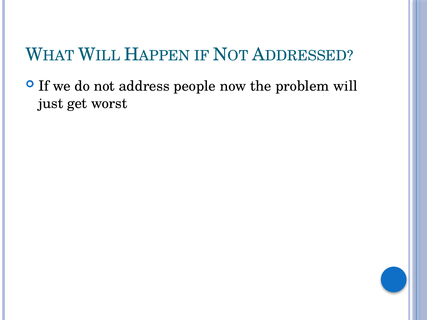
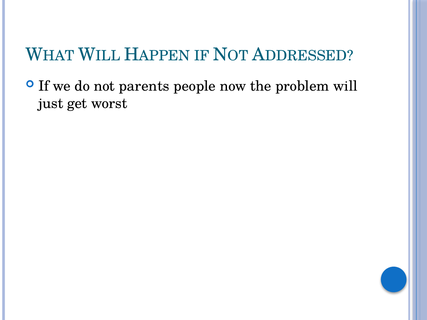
address: address -> parents (144, 86)
